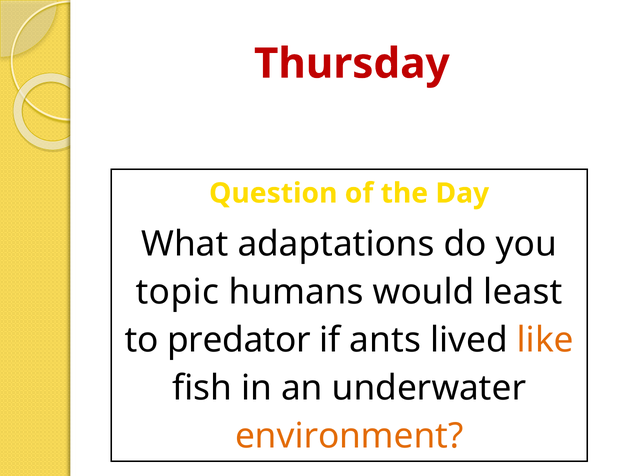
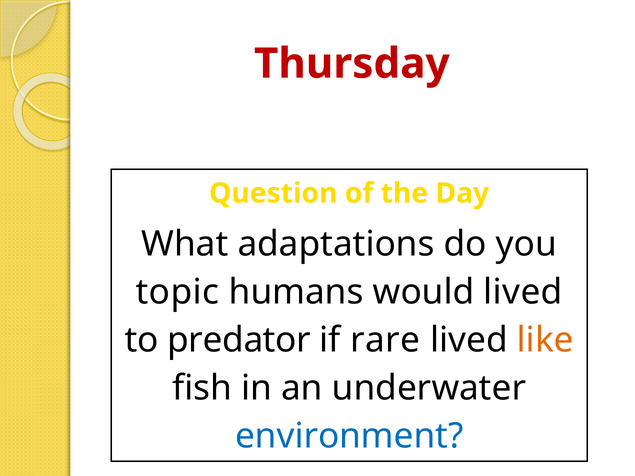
would least: least -> lived (523, 292)
ants: ants -> rare (385, 340)
environment colour: orange -> blue (349, 436)
